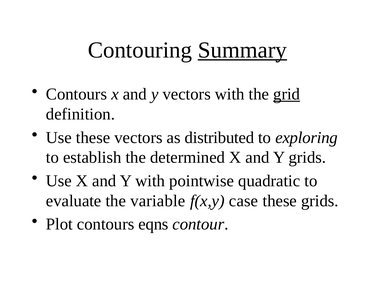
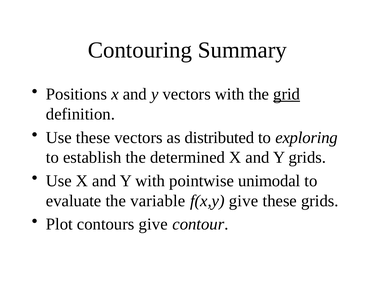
Summary underline: present -> none (242, 50)
Contours: Contours -> Positions (76, 94)
quadratic: quadratic -> unimodal (269, 181)
f(x,y case: case -> give (244, 201)
contours eqns: eqns -> give (153, 224)
